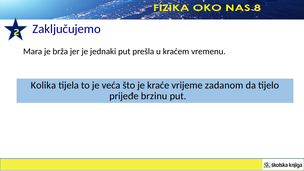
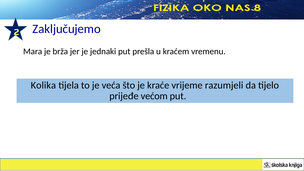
zadanom: zadanom -> razumjeli (224, 85)
brzinu: brzinu -> većom (154, 96)
